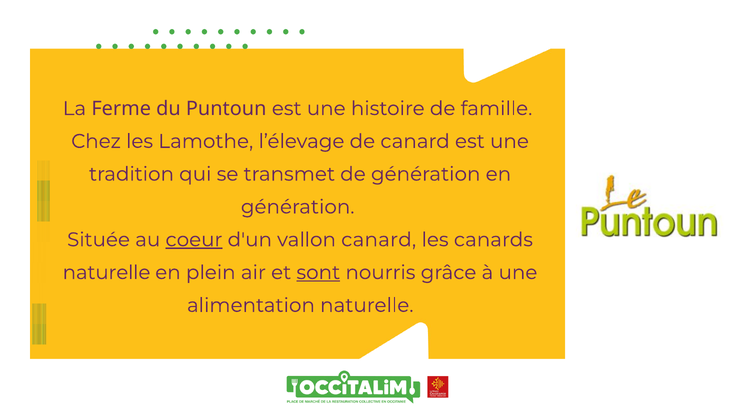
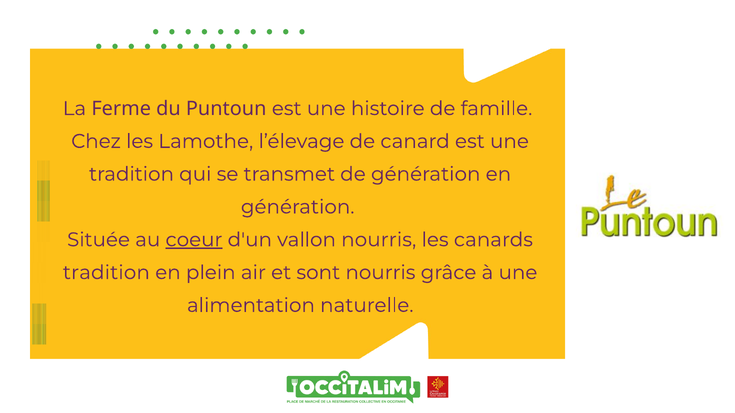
vallon canard: canard -> nourris (379, 240)
naturelle: naturelle -> tradition (106, 273)
sont underline: present -> none (318, 273)
